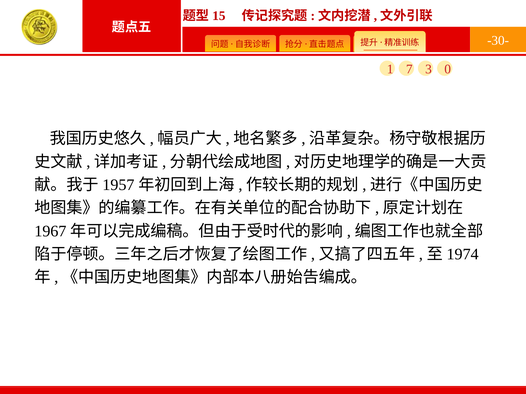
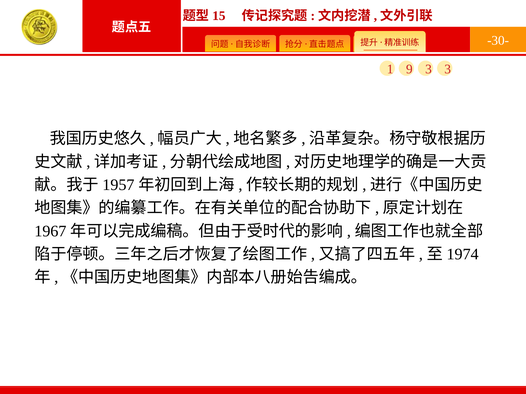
7: 7 -> 9 (409, 69)
3 0: 0 -> 3 (448, 69)
